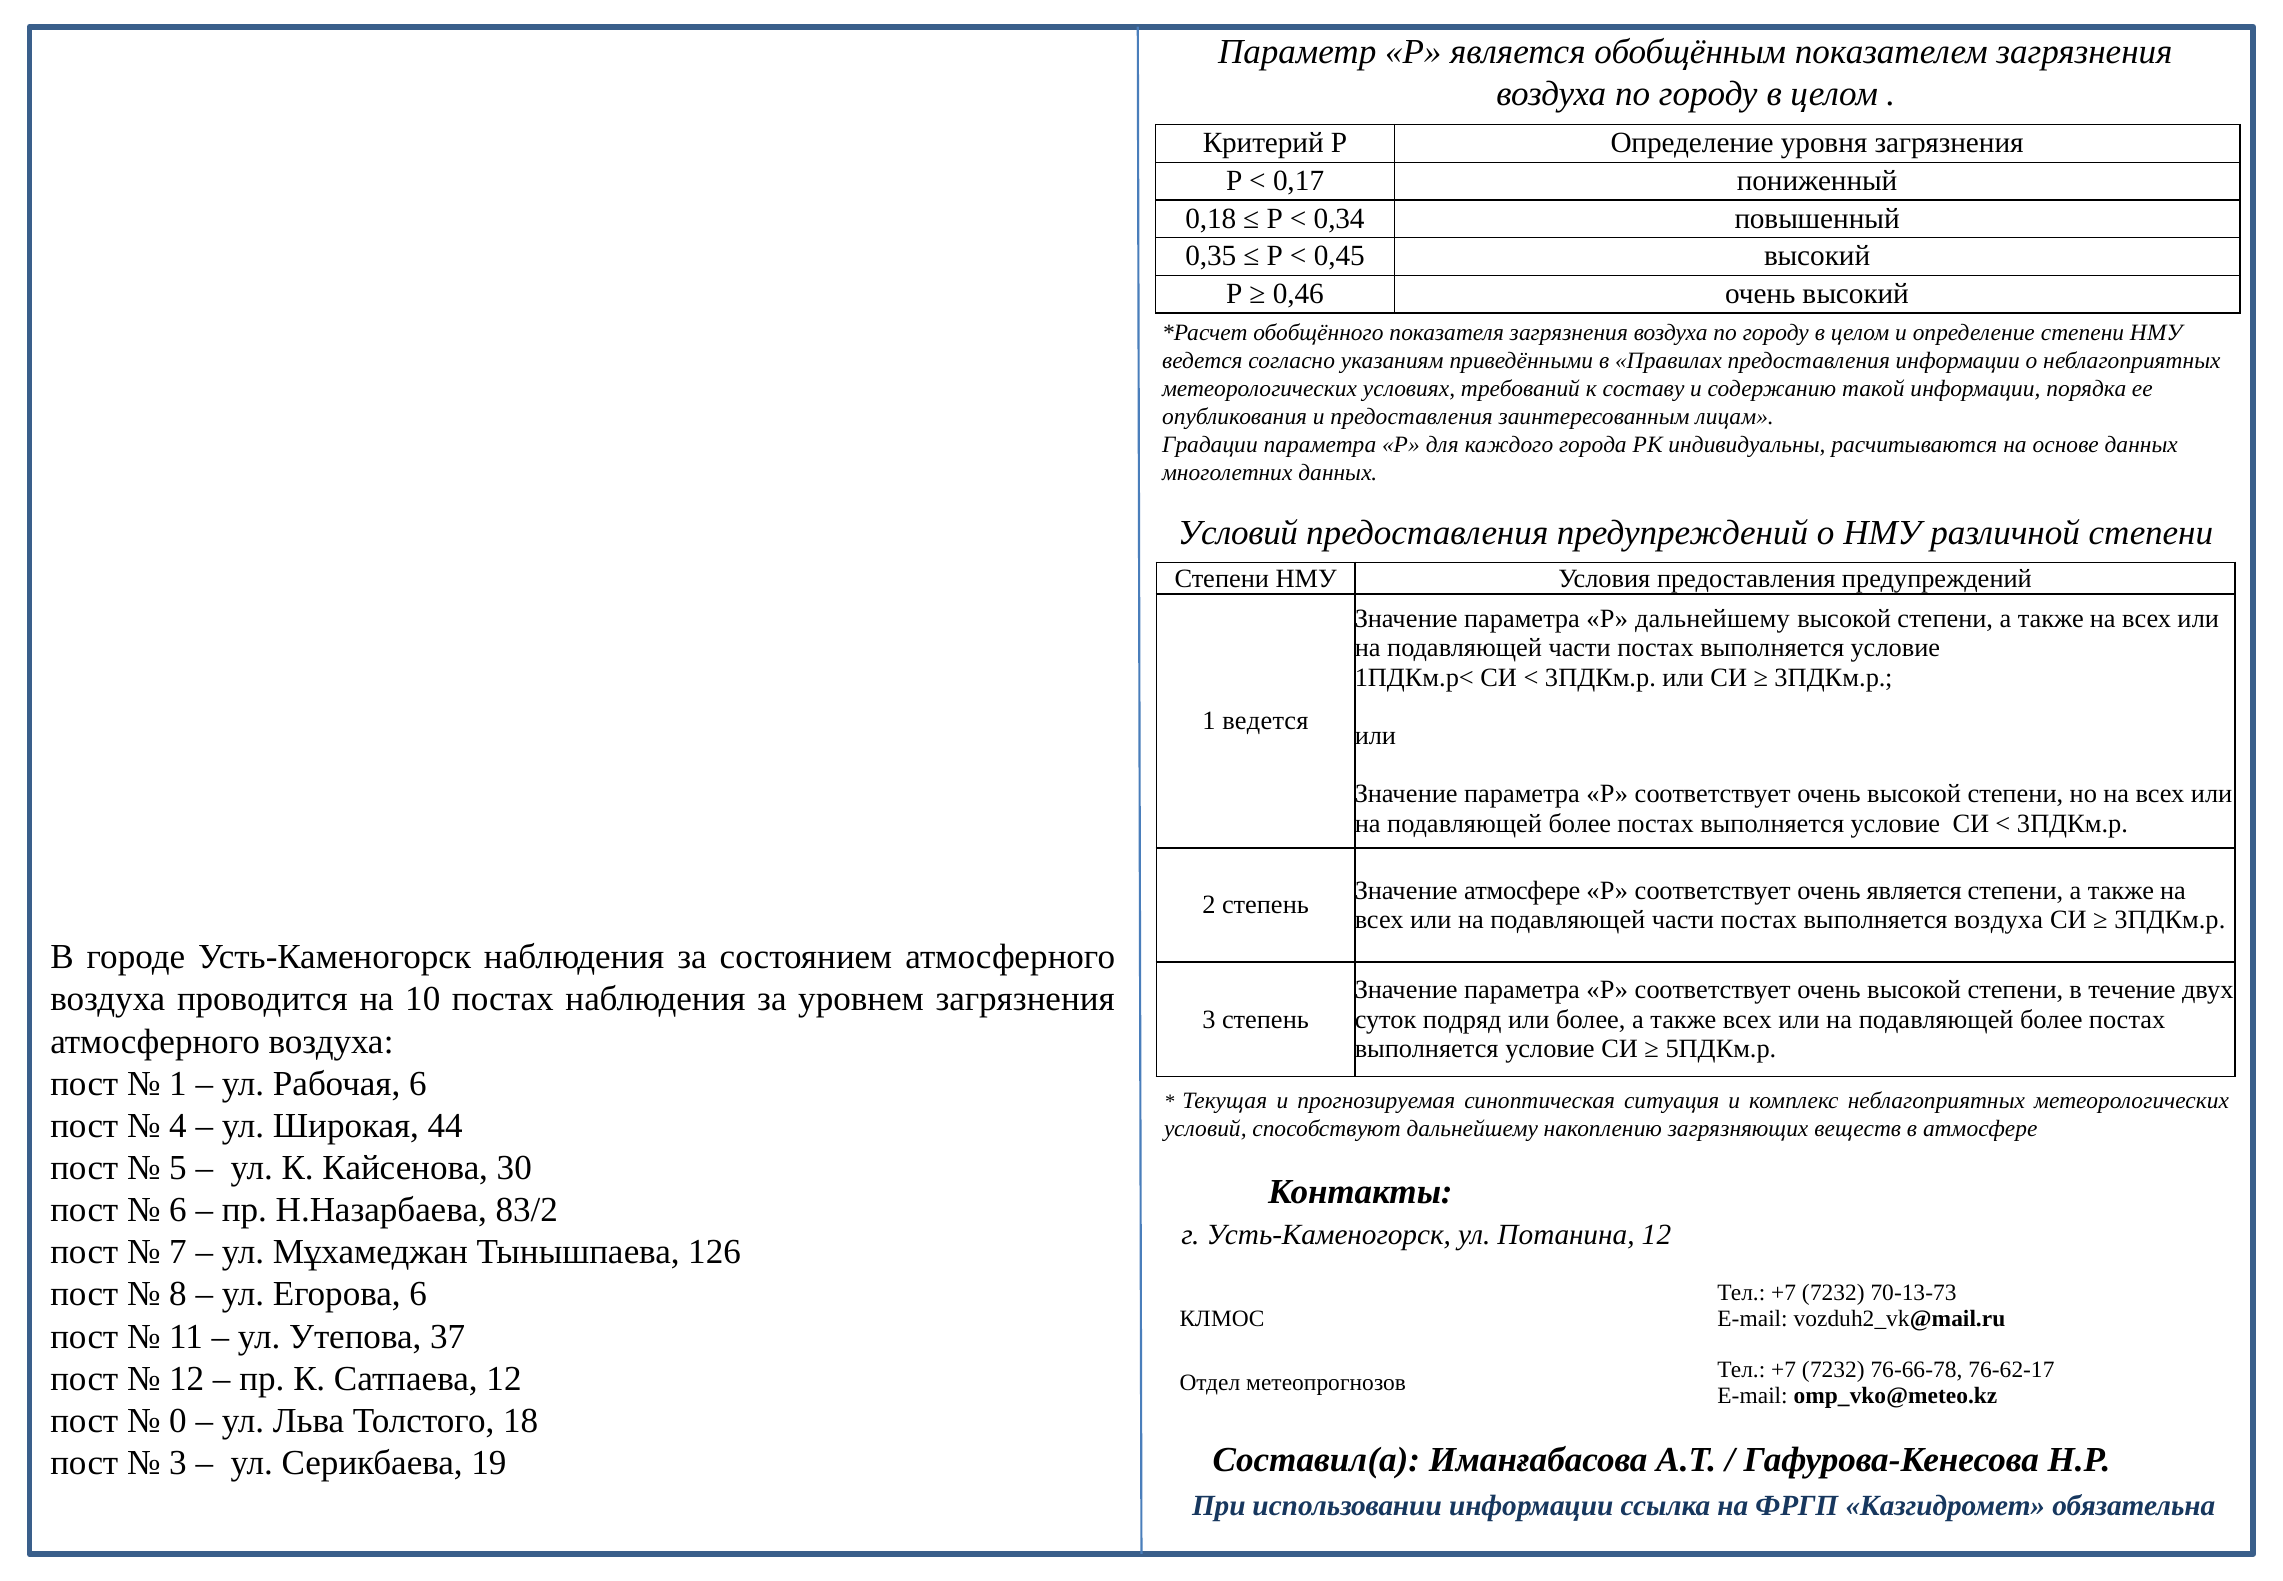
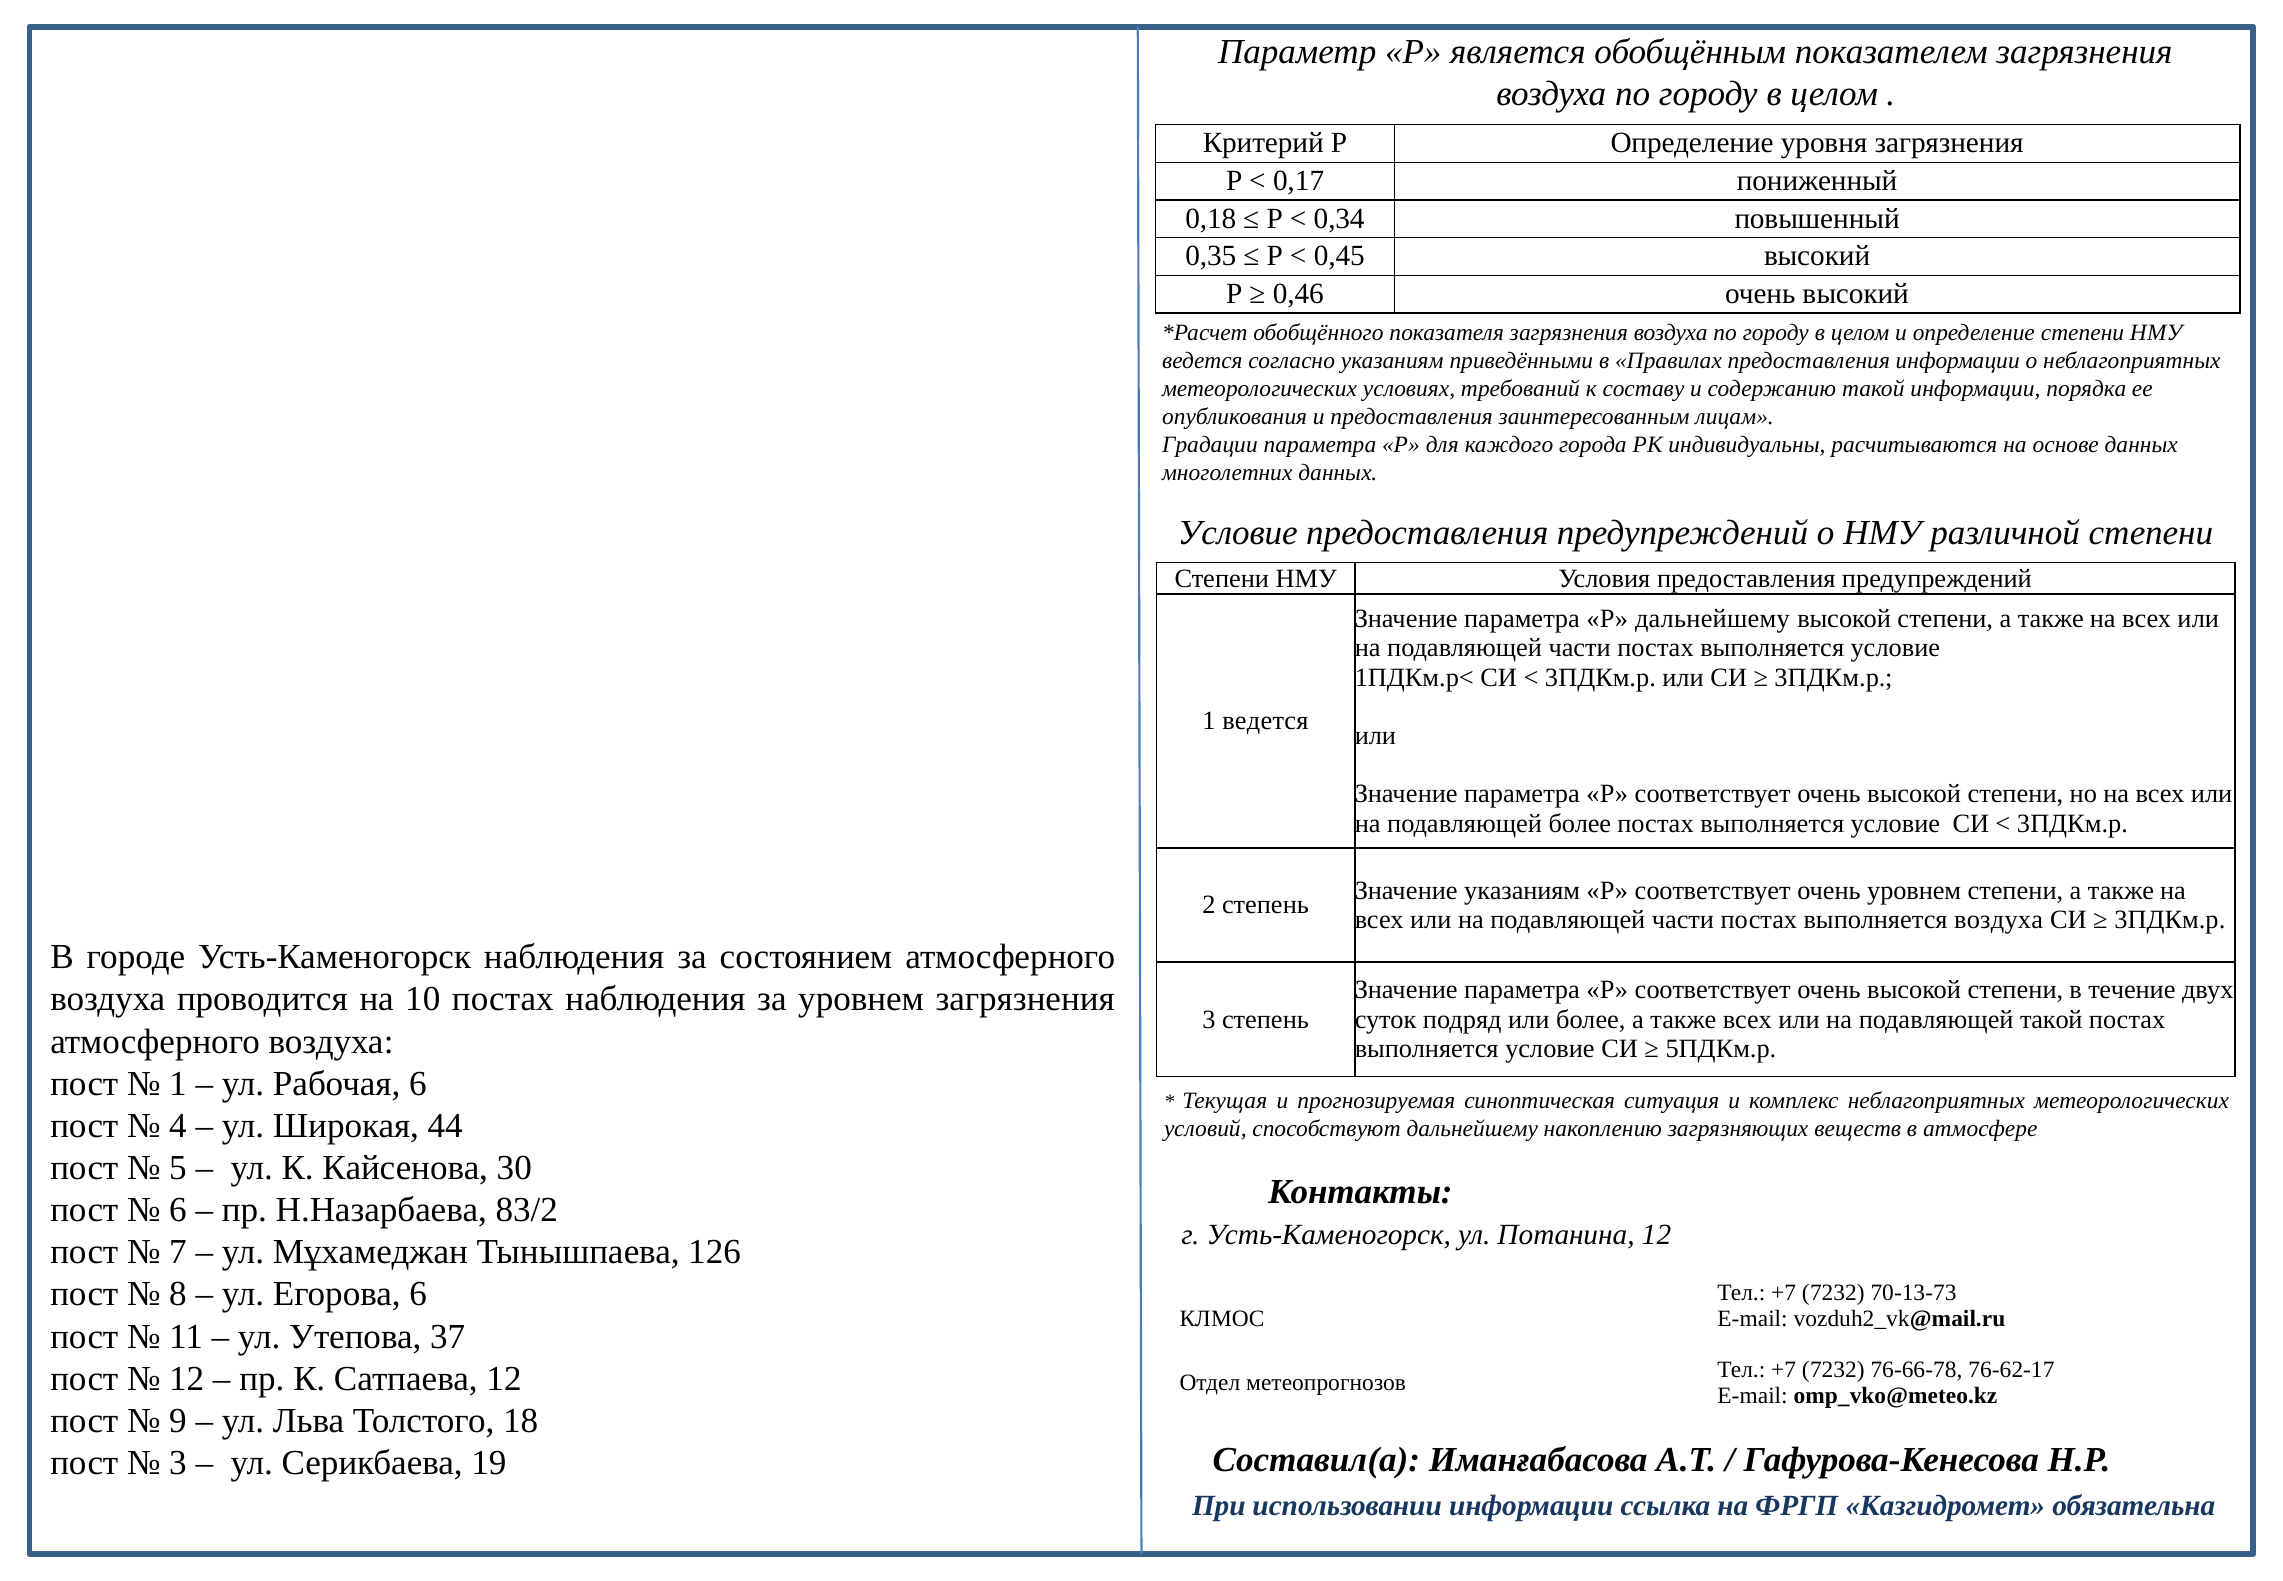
Условий: Условий -> Условие (1238, 533)
Значение атмосфере: атмосфере -> указаниям (1522, 890)
очень является: является -> уровнем (1914, 890)
более: более -> такой (2051, 1019)
0: 0 -> 9 (178, 1420)
